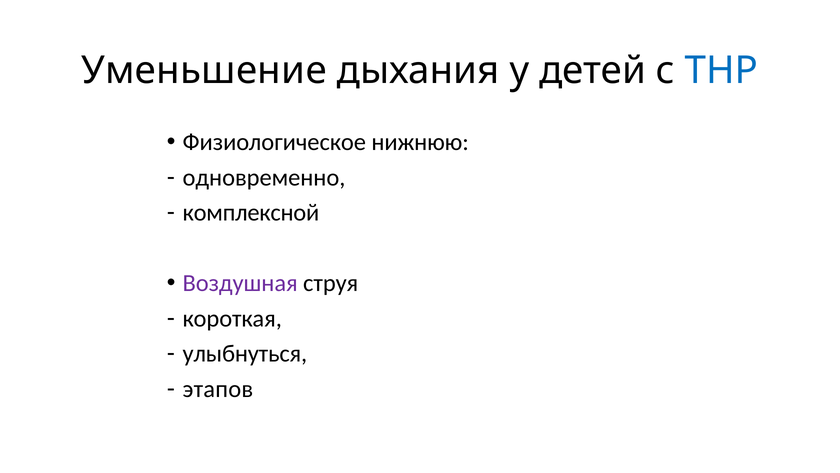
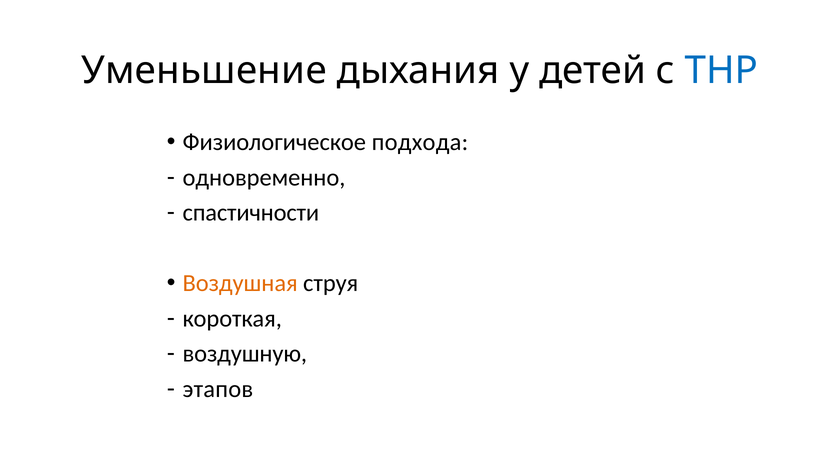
нижнюю: нижнюю -> подхода (420, 142)
комплексной: комплексной -> спастичности (251, 212)
Воздушная colour: purple -> orange (240, 283)
улыбнуться: улыбнуться -> воздушную (245, 353)
